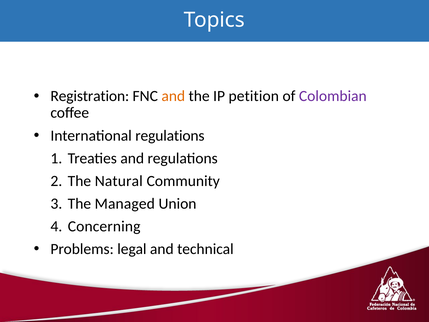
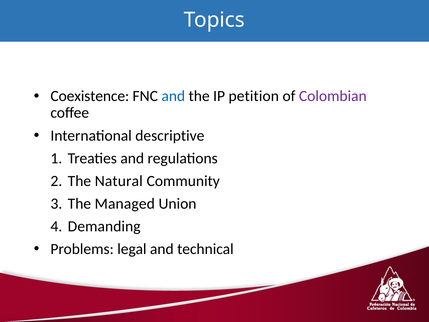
Registration: Registration -> Coexistence (90, 96)
and colour: orange -> blue (173, 96)
International regulations: regulations -> descriptive (170, 135)
Concerning: Concerning -> Demanding (104, 226)
